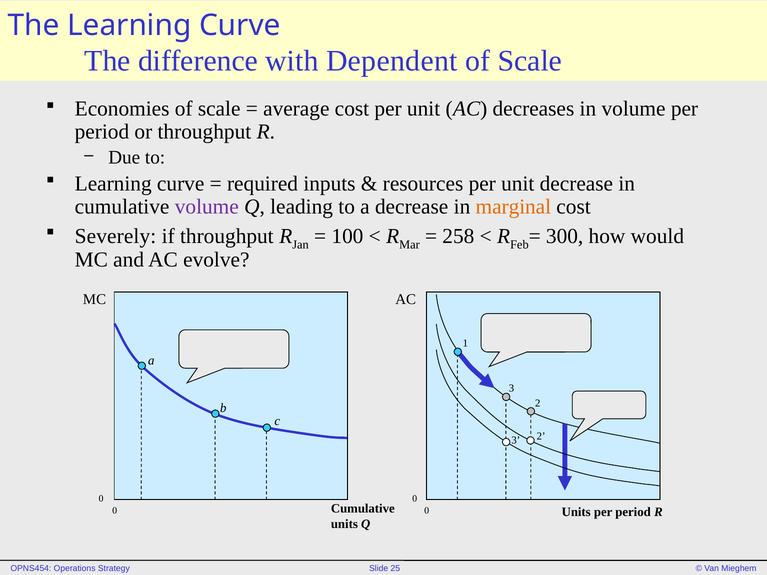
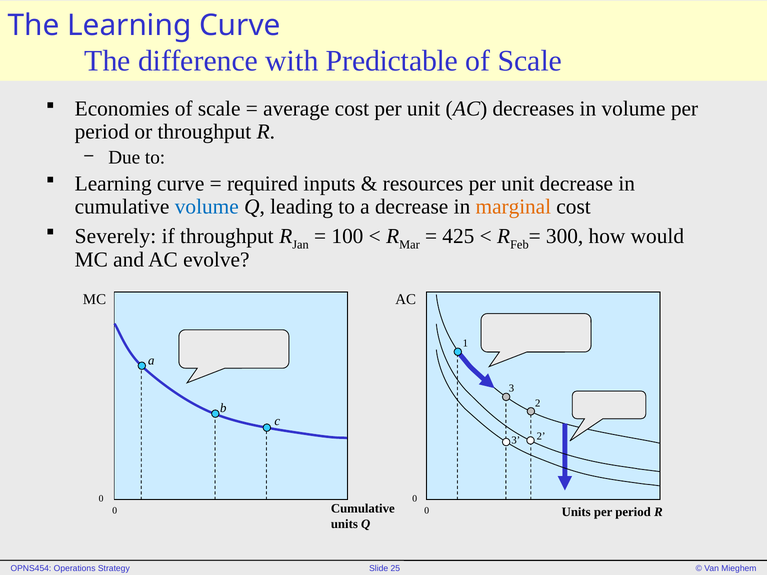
Dependent: Dependent -> Predictable (392, 61)
volume colour: purple -> blue (207, 207)
258: 258 -> 425 (458, 236)
